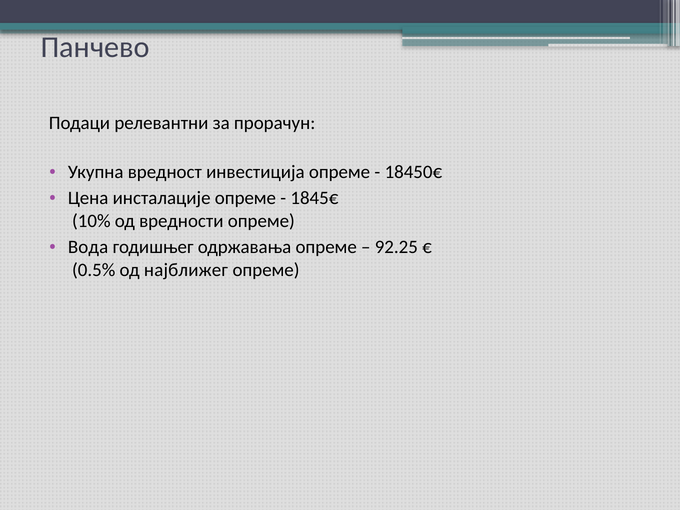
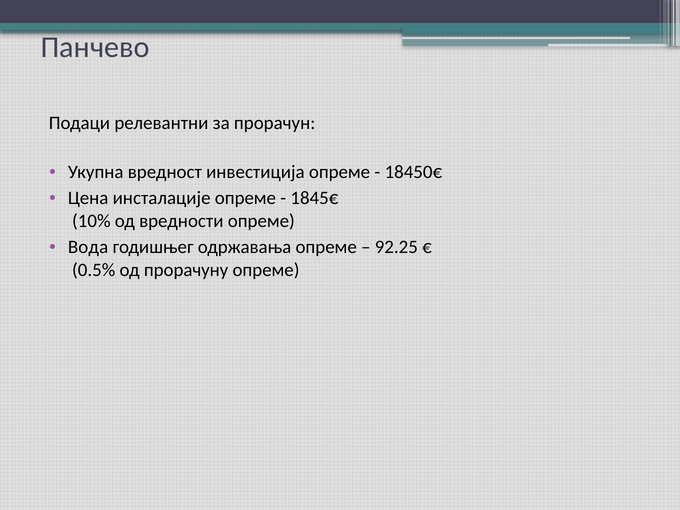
најближег: најближег -> прорачуну (186, 270)
